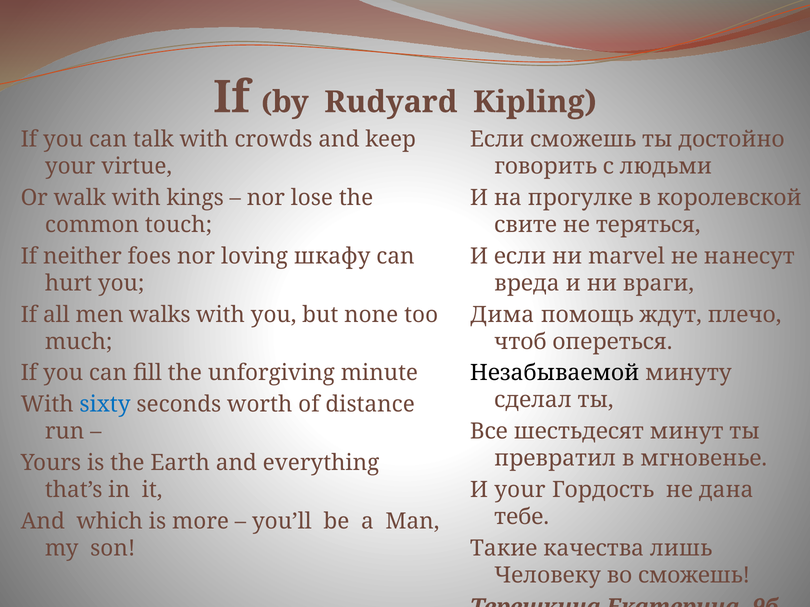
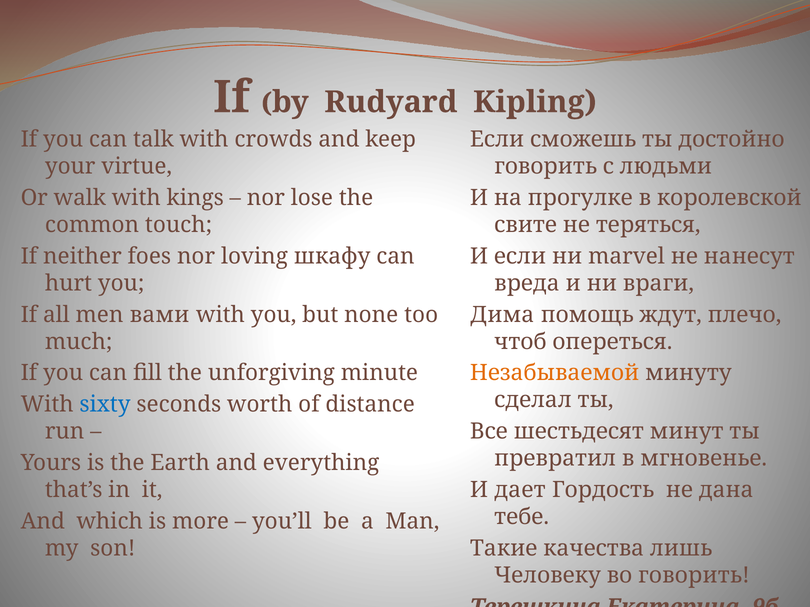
walks: walks -> вами (160, 315)
Незабываемой colour: black -> orange (555, 373)
И your: your -> дает (520, 490)
во сможешь: сможешь -> говорить (694, 576)
